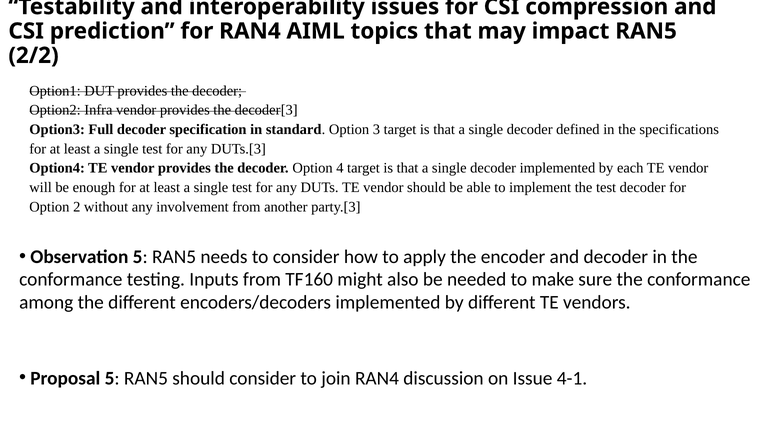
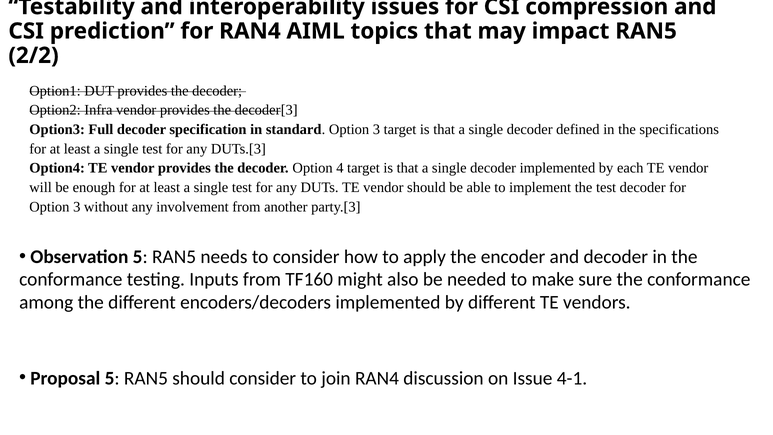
2: 2 -> 3 (77, 207)
